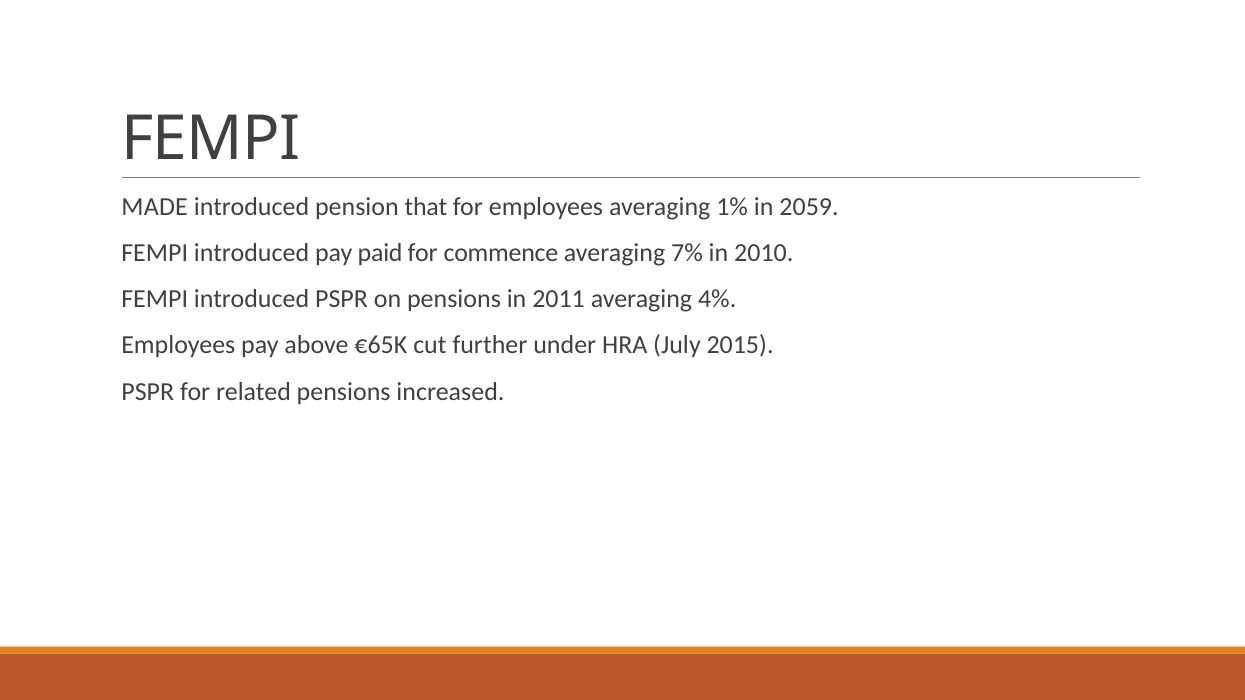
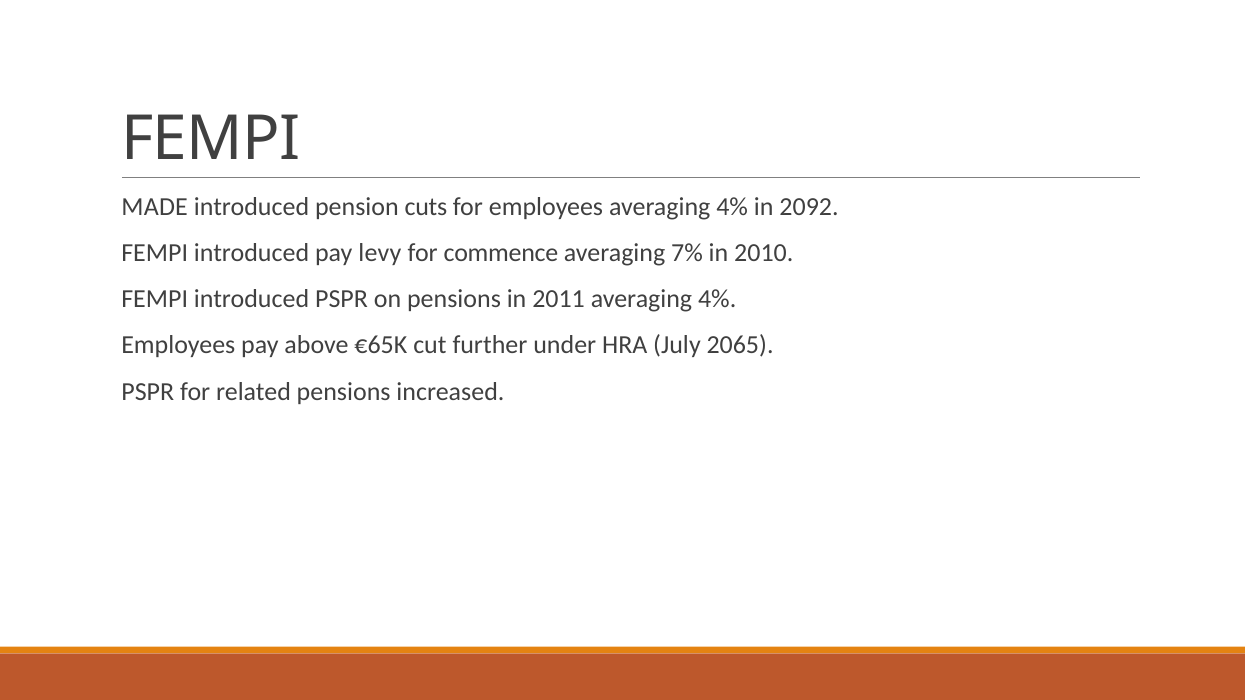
that: that -> cuts (426, 207)
employees averaging 1%: 1% -> 4% (732, 207)
2059: 2059 -> 2092 (809, 207)
paid: paid -> levy (380, 253)
2015: 2015 -> 2065 (740, 346)
